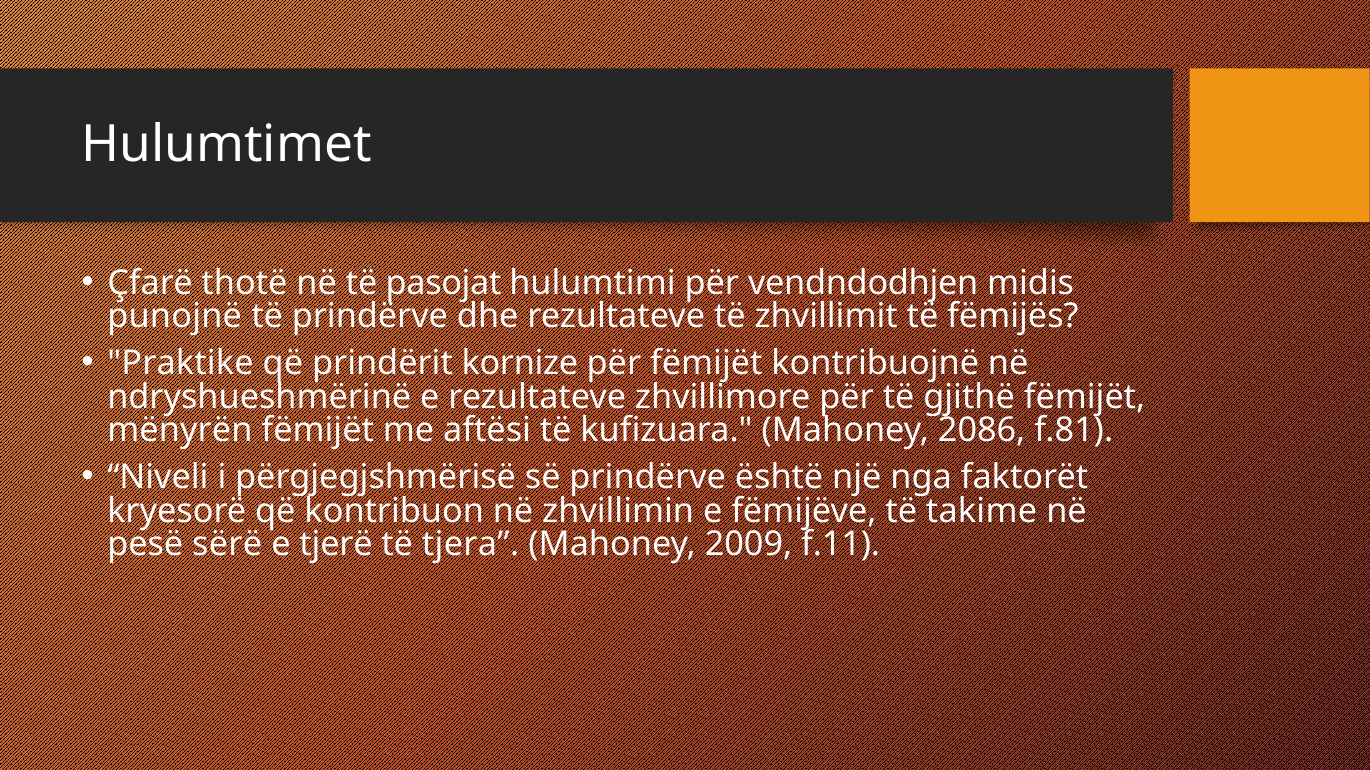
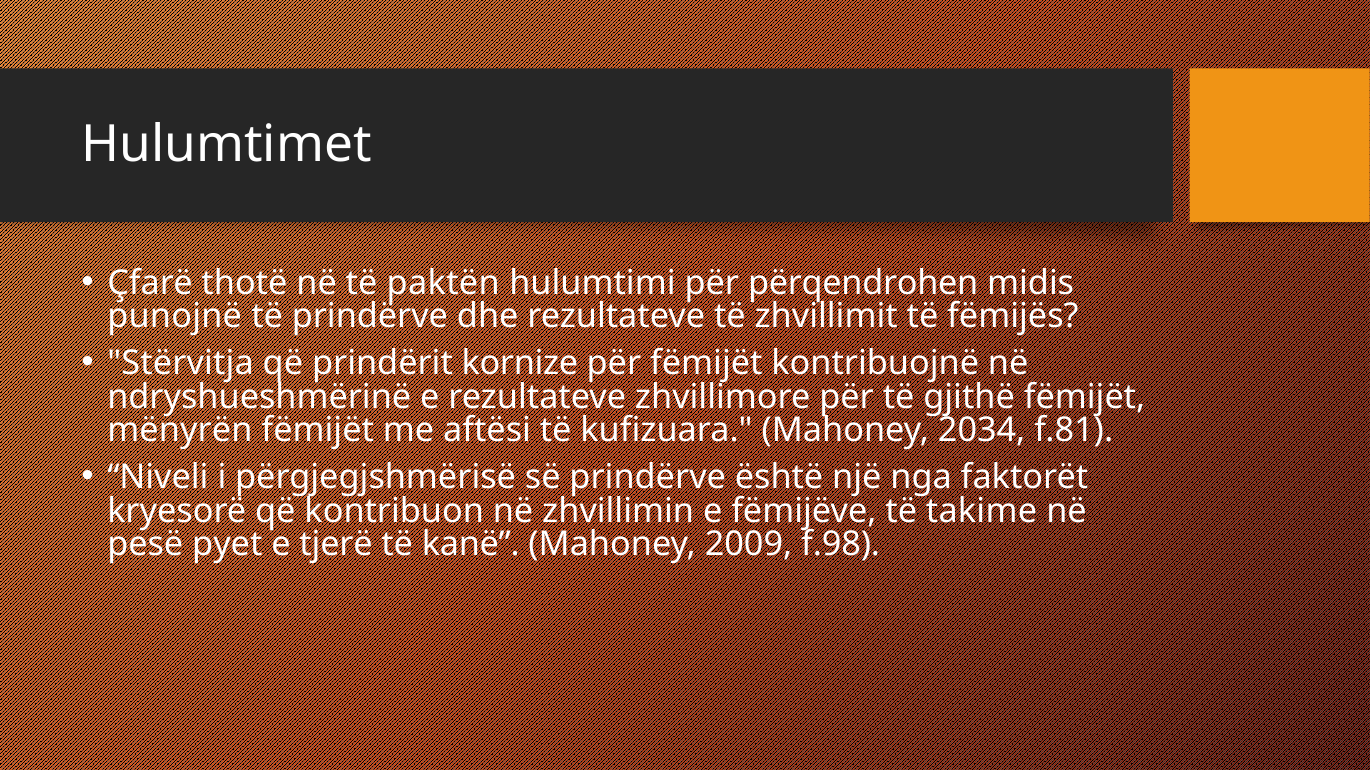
pasojat: pasojat -> paktën (443, 283)
vendndodhjen: vendndodhjen -> përqendrohen (863, 283)
Praktike: Praktike -> Stërvitja (181, 364)
2086: 2086 -> 2034 (982, 430)
sërë: sërë -> pyet (227, 545)
tjera: tjera -> kanë (471, 545)
f.11: f.11 -> f.98 (841, 545)
